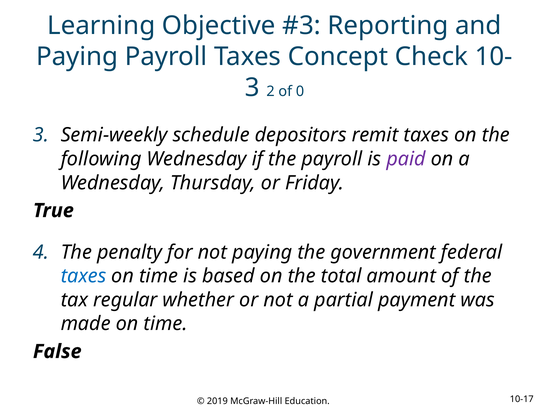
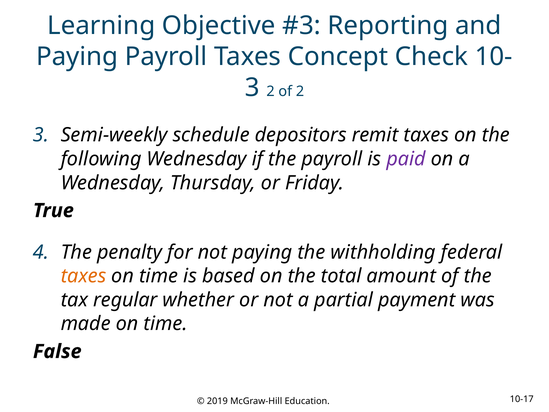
of 0: 0 -> 2 (300, 91)
government: government -> withholding (383, 252)
taxes colour: blue -> orange (83, 276)
